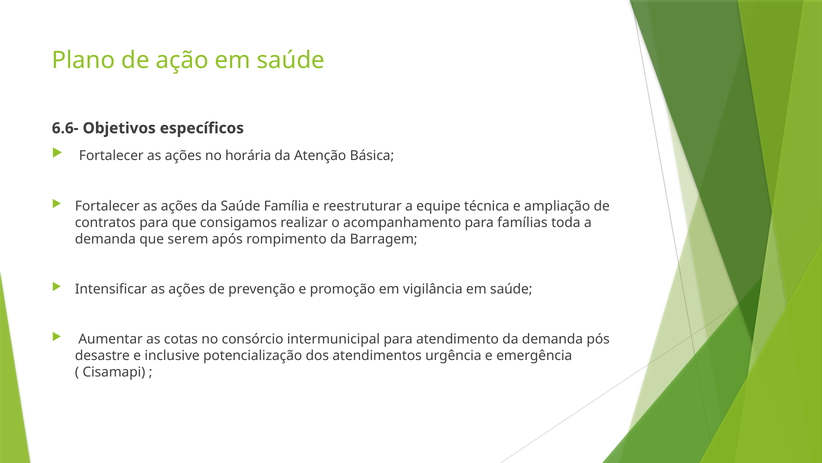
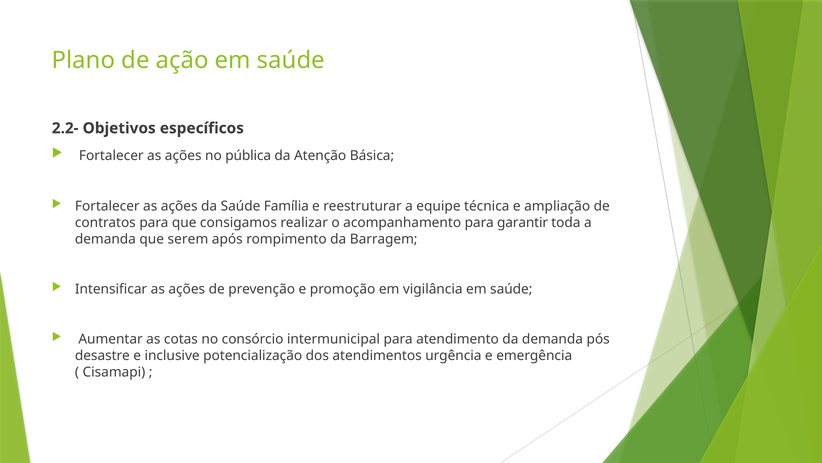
6.6-: 6.6- -> 2.2- (65, 128)
horária: horária -> pública (248, 156)
famílias: famílias -> garantir (523, 222)
